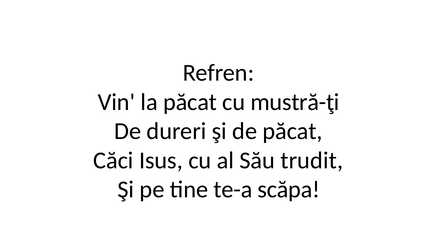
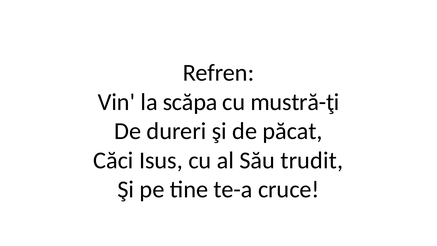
la păcat: păcat -> scăpa (190, 102)
scăpa: scăpa -> cruce (289, 189)
